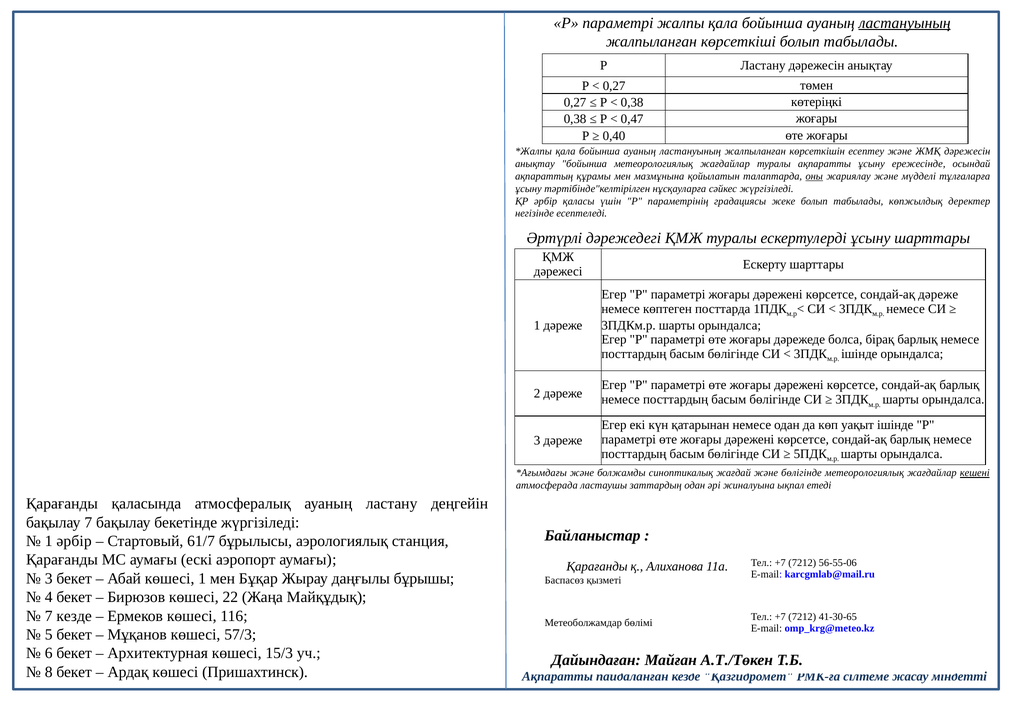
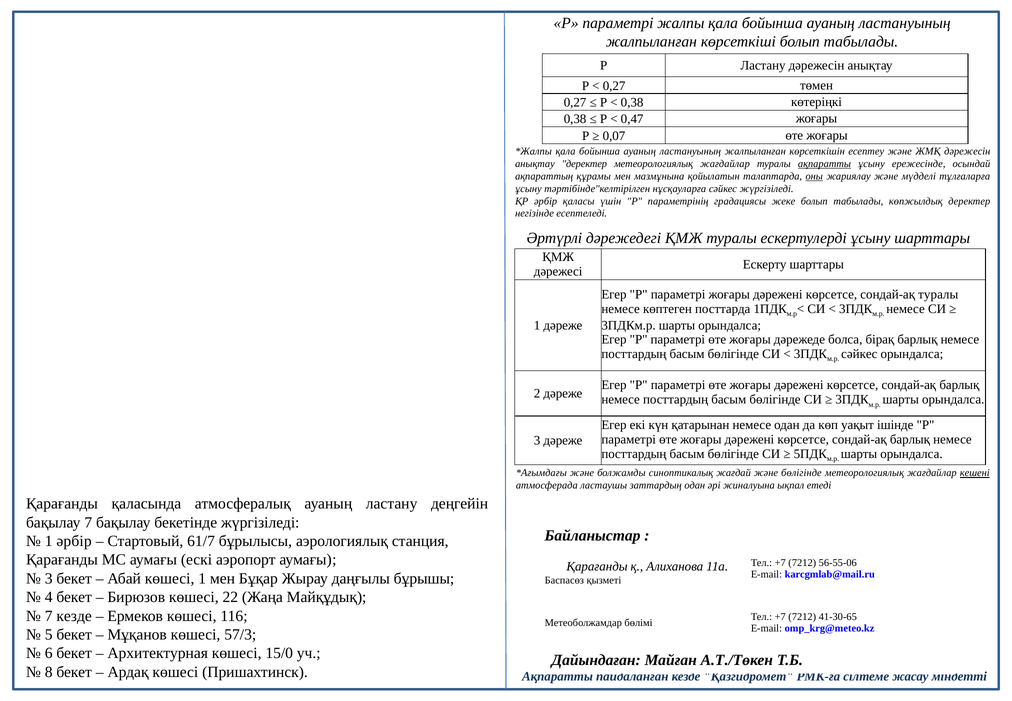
ластануының underline: present -> none (905, 23)
0,40: 0,40 -> 0,07 (614, 136)
анықтау бойынша: бойынша -> деректер (584, 164)
ақпаратты underline: none -> present (824, 164)
сондай-ақ дәреже: дәреже -> туралы (938, 294)
ішінде: ішінде -> сәйкес (859, 354)
15/3: 15/3 -> 15/0 (279, 653)
